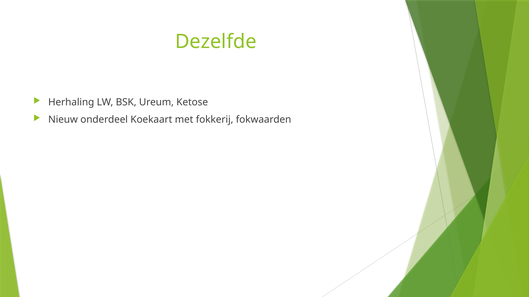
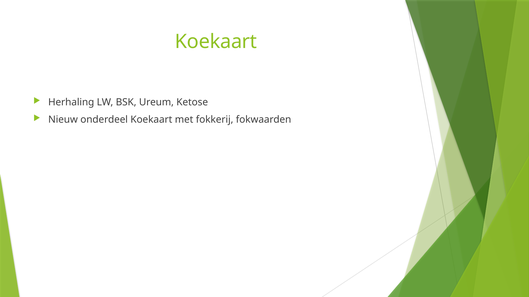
Dezelfde: Dezelfde -> Koekaart (216, 42)
